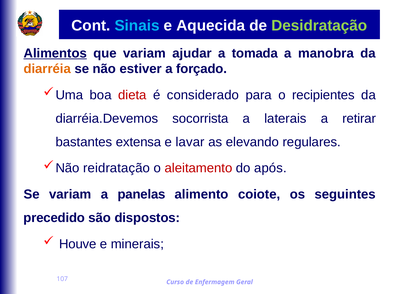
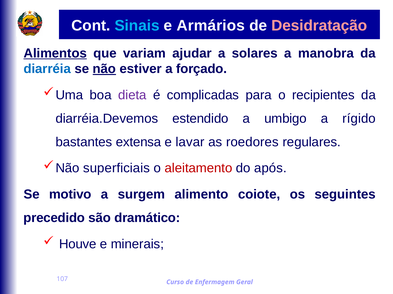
Aquecida: Aquecida -> Armários (211, 26)
Desidratação colour: light green -> pink (319, 26)
tomada: tomada -> solares (255, 53)
diarréia colour: orange -> blue (47, 69)
não underline: none -> present (104, 69)
dieta colour: red -> purple (132, 95)
considerado: considerado -> complicadas (203, 95)
socorrista: socorrista -> estendido (200, 119)
laterais: laterais -> umbigo (285, 119)
retirar: retirar -> rígido (359, 119)
elevando: elevando -> roedores (252, 142)
reidratação: reidratação -> superficiais (117, 169)
Se variam: variam -> motivo (70, 195)
panelas: panelas -> surgem (141, 195)
dispostos: dispostos -> dramático (147, 218)
